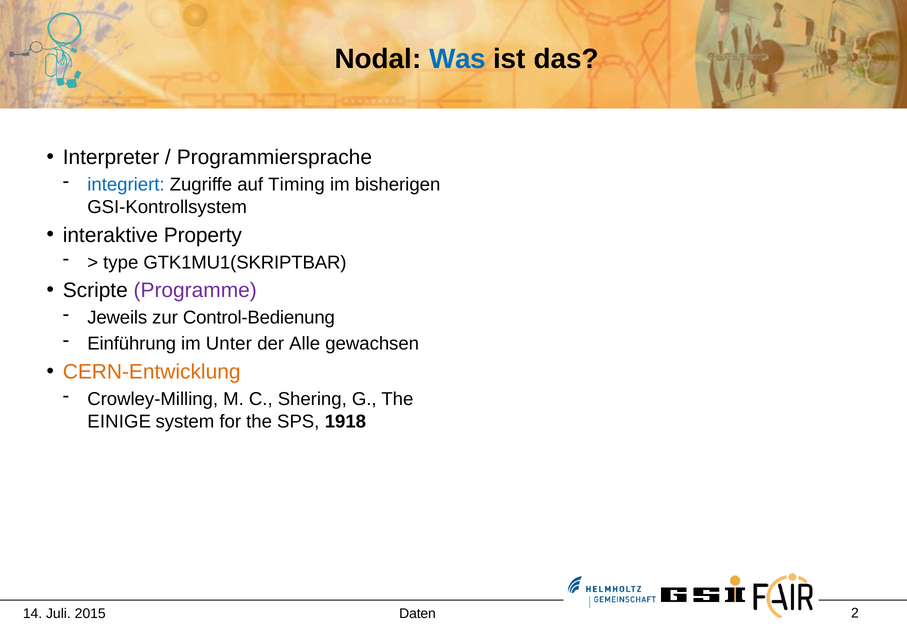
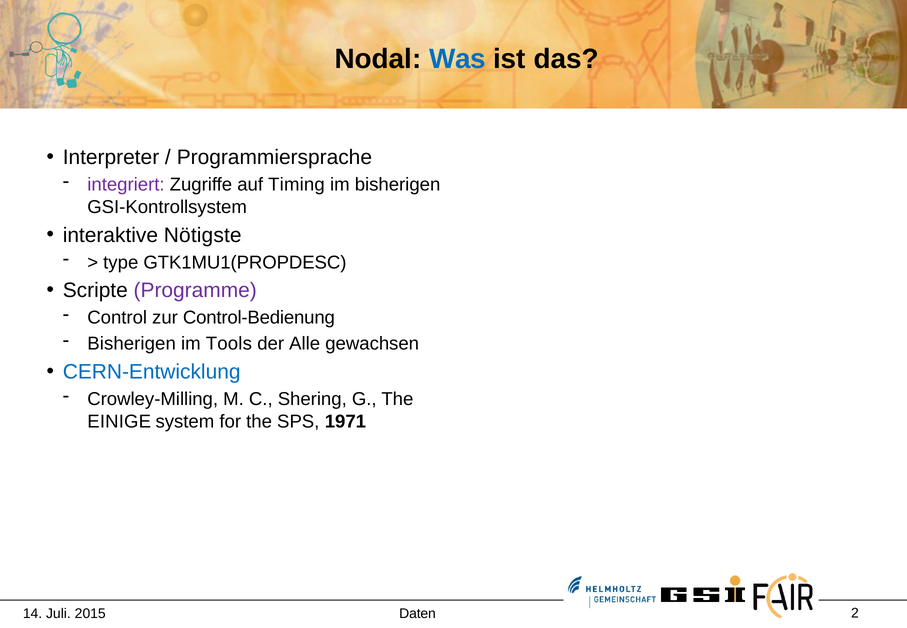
integriert colour: blue -> purple (126, 185)
Property: Property -> Nötigste (203, 235)
GTK1MU1(SKRIPTBAR: GTK1MU1(SKRIPTBAR -> GTK1MU1(PROPDESC (245, 262)
Jeweils: Jeweils -> Control (117, 318)
Einführung: Einführung -> Bisherigen (132, 344)
Unter: Unter -> Tools (229, 344)
CERN-Entwicklung colour: orange -> blue (152, 372)
1918: 1918 -> 1971 (345, 421)
